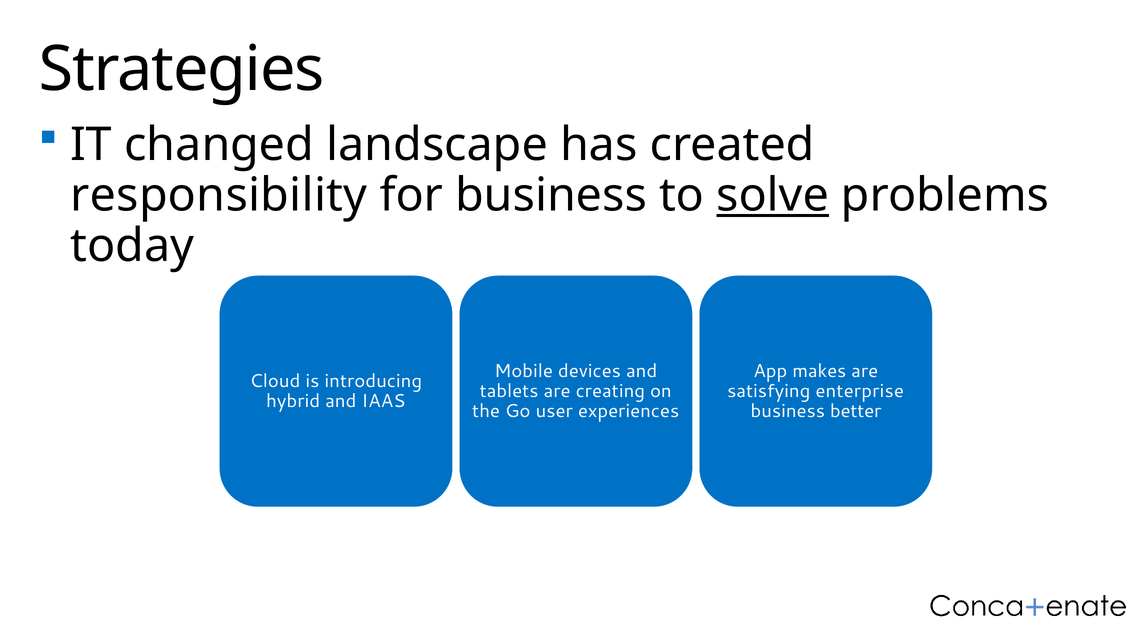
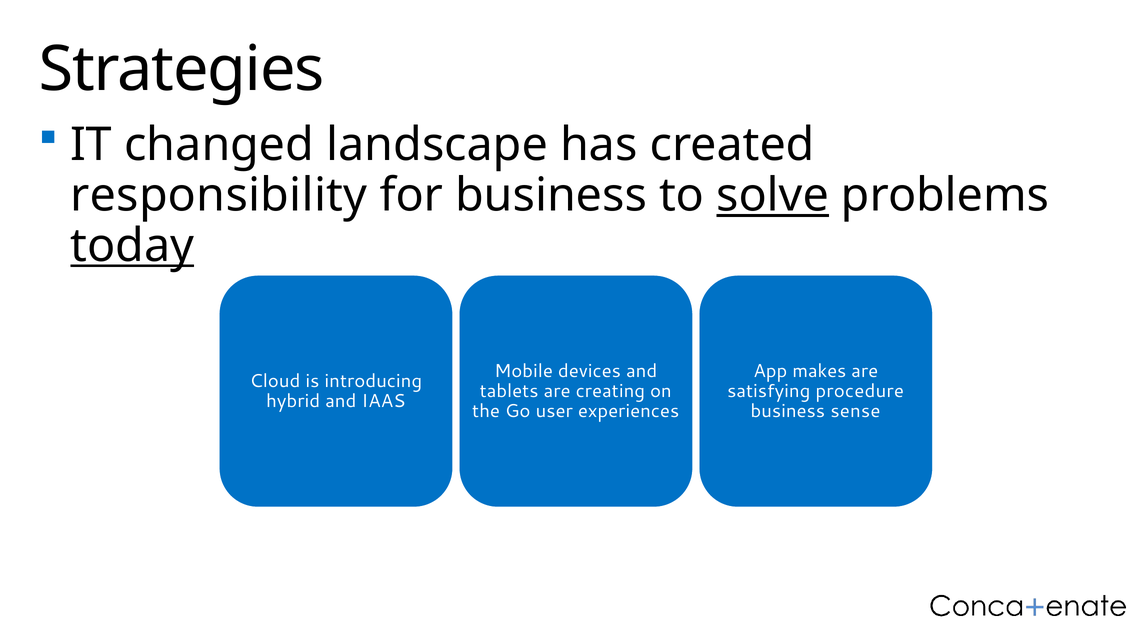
today underline: none -> present (132, 246)
enterprise: enterprise -> procedure (860, 391)
better: better -> sense (855, 412)
